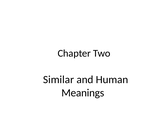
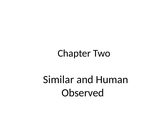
Meanings: Meanings -> Observed (83, 93)
